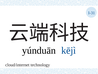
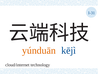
yúnduān colour: black -> orange (39, 50)
